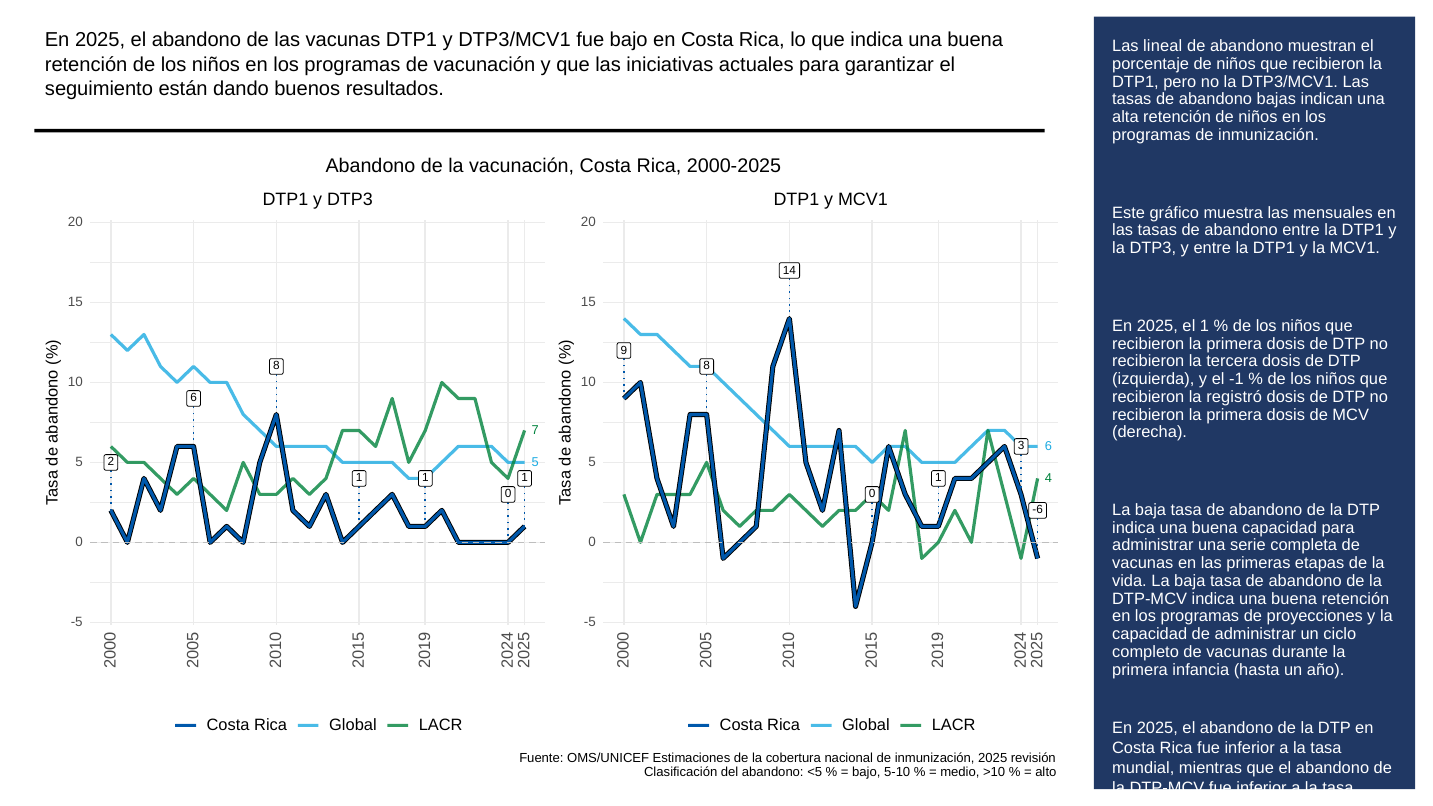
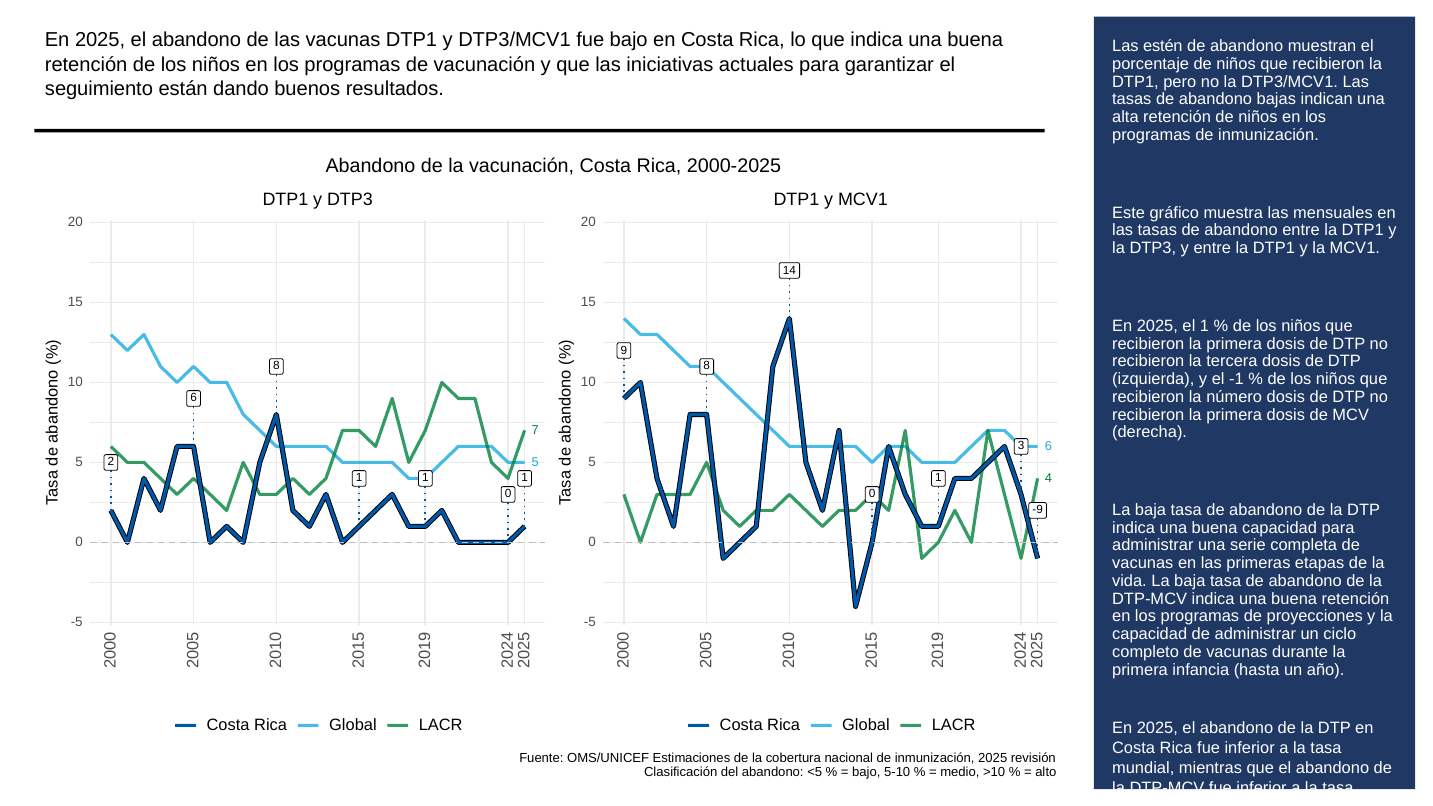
lineal: lineal -> estén (1163, 46)
registró: registró -> número (1234, 397)
-6: -6 -> -9 (1038, 510)
